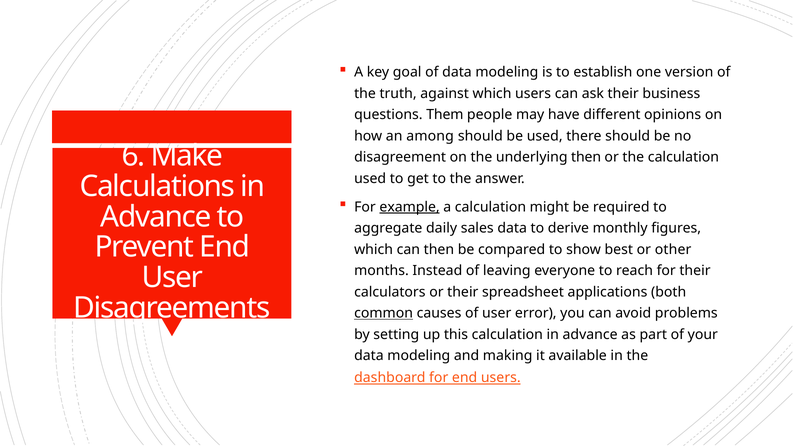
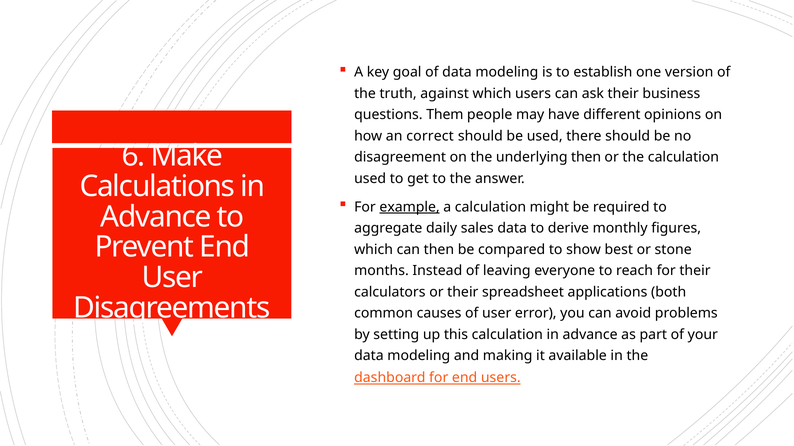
among: among -> correct (430, 136)
other: other -> stone (673, 250)
common underline: present -> none (384, 314)
